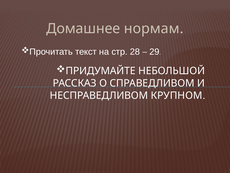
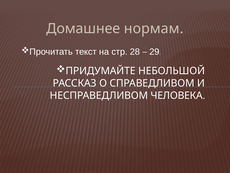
КРУПНОМ: КРУПНОМ -> ЧЕЛОВЕКА (177, 95)
